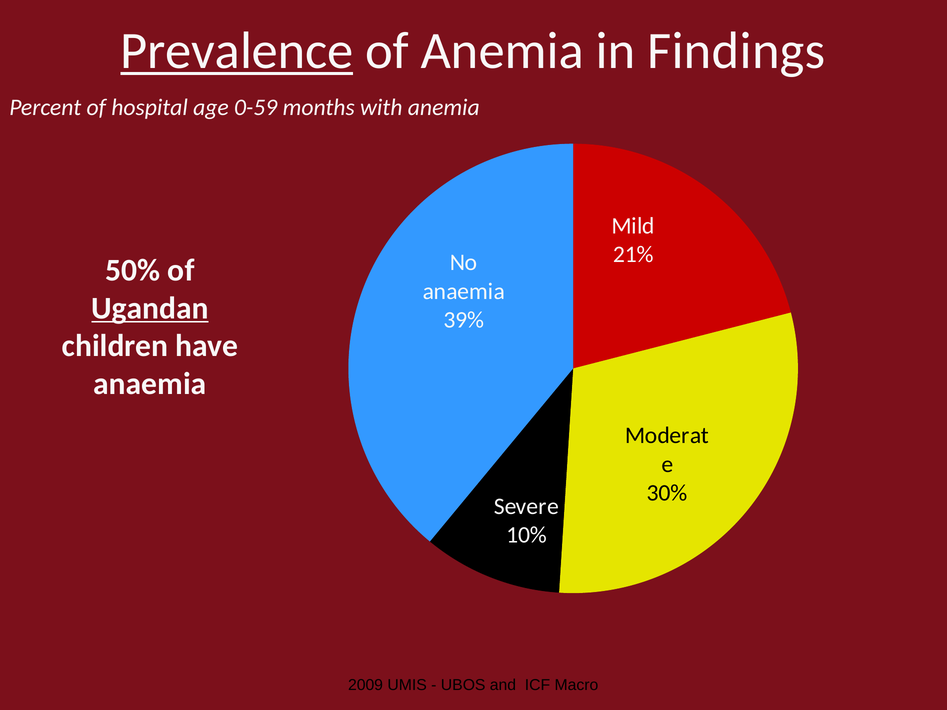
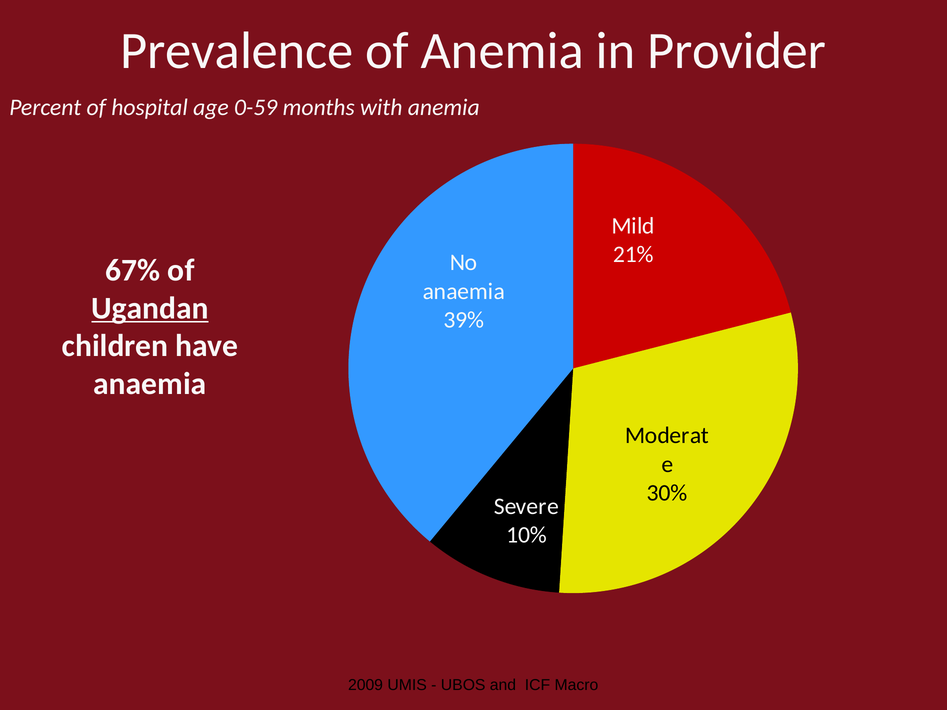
Prevalence underline: present -> none (237, 51)
Findings: Findings -> Provider (737, 51)
50%: 50% -> 67% (133, 270)
